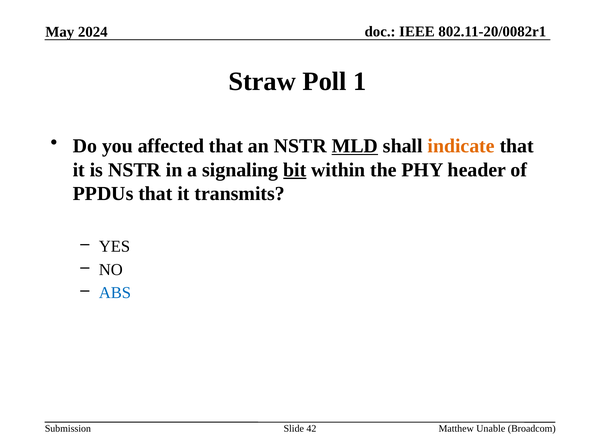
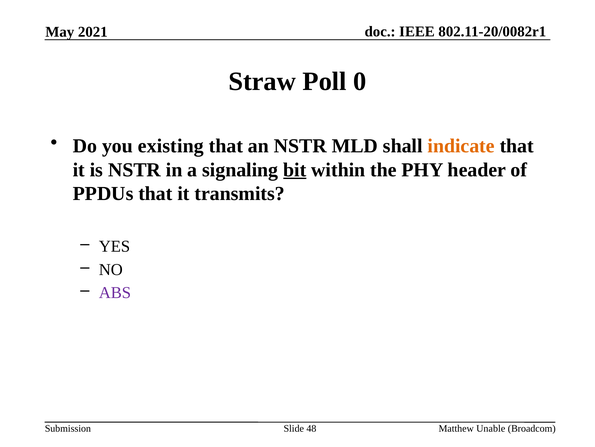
2024: 2024 -> 2021 (93, 32)
1: 1 -> 0 (360, 81)
affected: affected -> existing (171, 146)
MLD underline: present -> none (355, 146)
ABS colour: blue -> purple (115, 292)
42: 42 -> 48 (311, 428)
